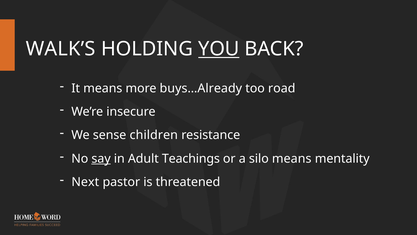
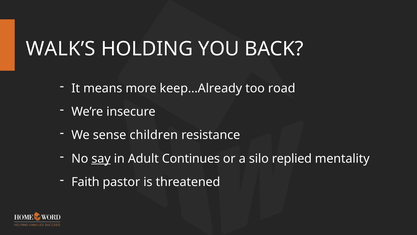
YOU underline: present -> none (219, 49)
buys…Already: buys…Already -> keep…Already (201, 88)
Teachings: Teachings -> Continues (191, 158)
silo means: means -> replied (292, 158)
Next: Next -> Faith (85, 182)
